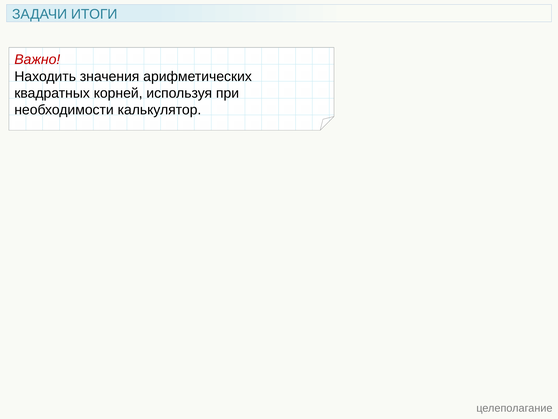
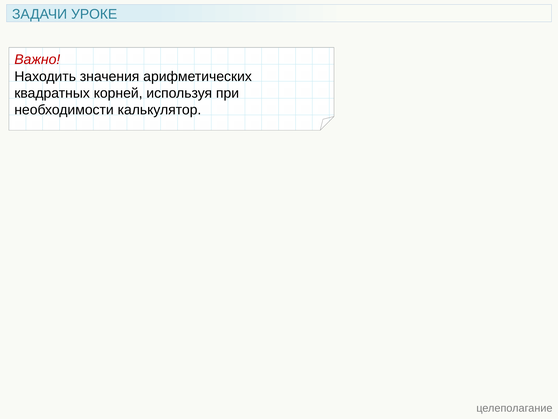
ИТОГИ: ИТОГИ -> УРОКЕ (94, 14)
